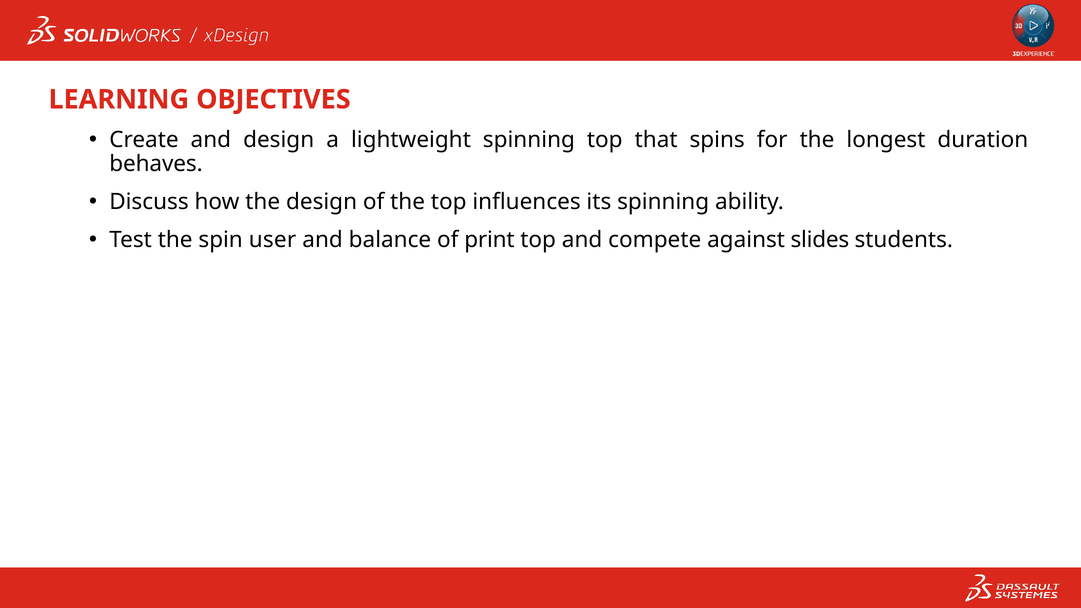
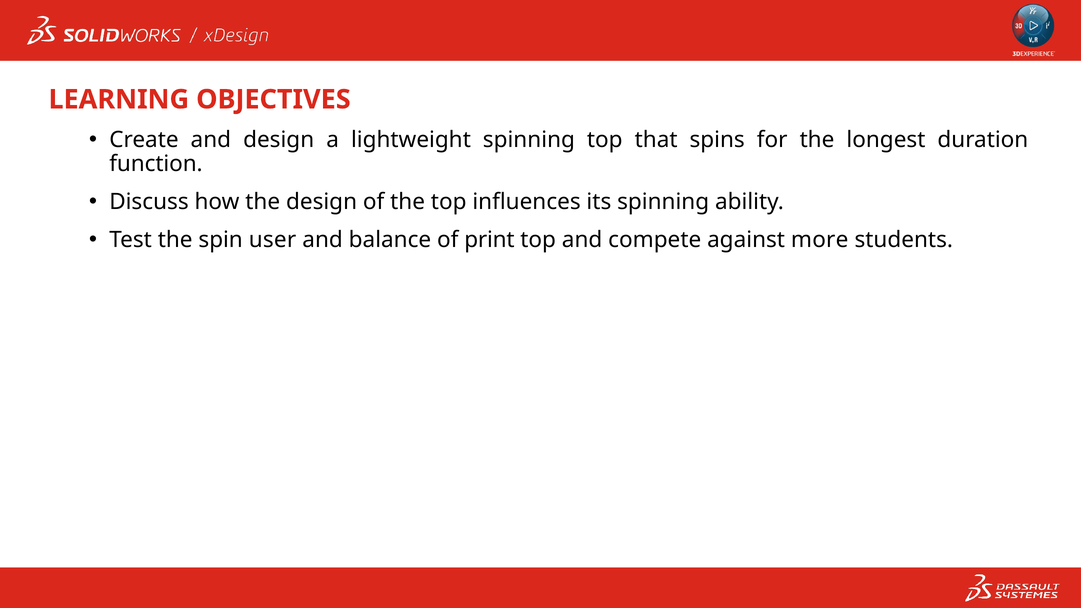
behaves: behaves -> function (156, 164)
slides: slides -> more (820, 240)
